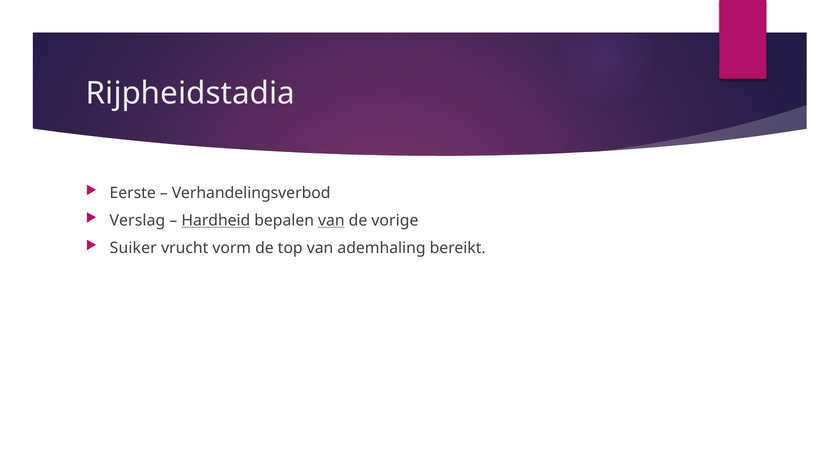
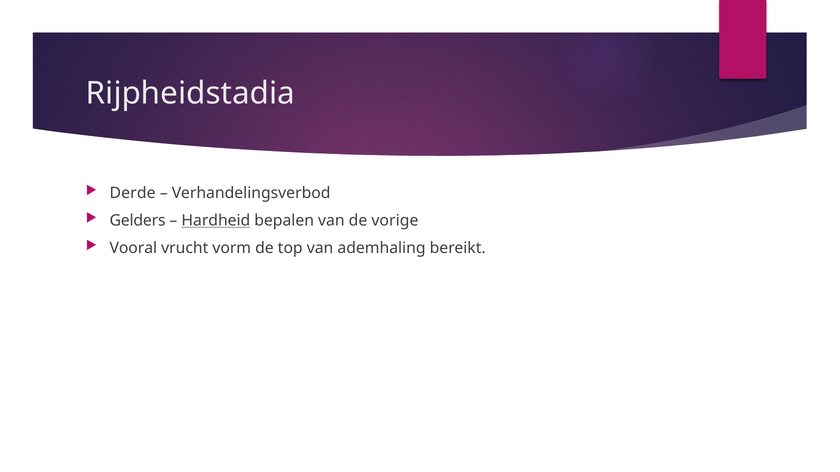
Eerste: Eerste -> Derde (133, 193)
Verslag: Verslag -> Gelders (138, 221)
van underline: present -> none (331, 221)
Suiker: Suiker -> Vooral (133, 248)
